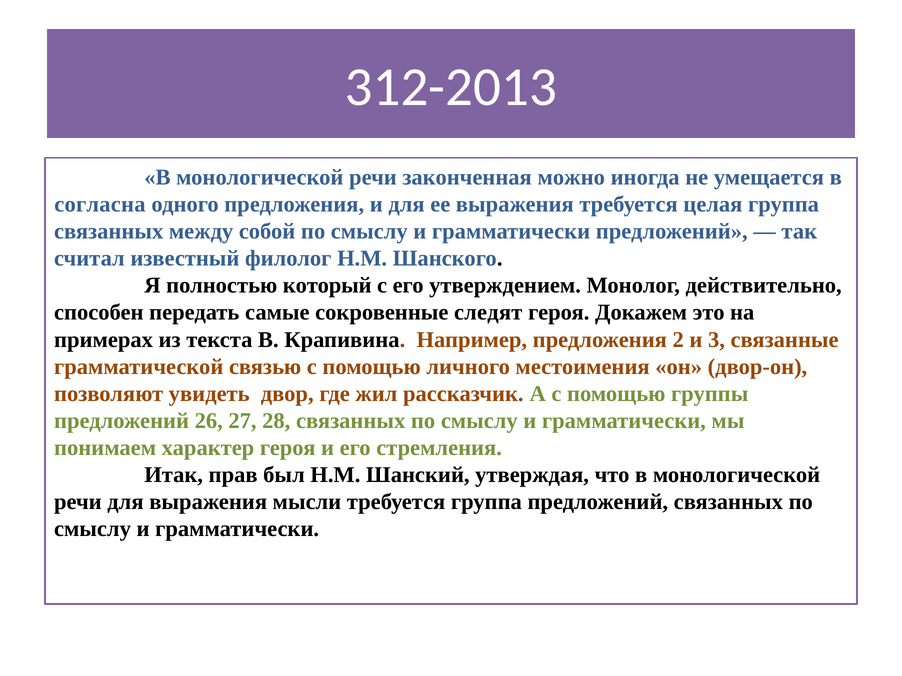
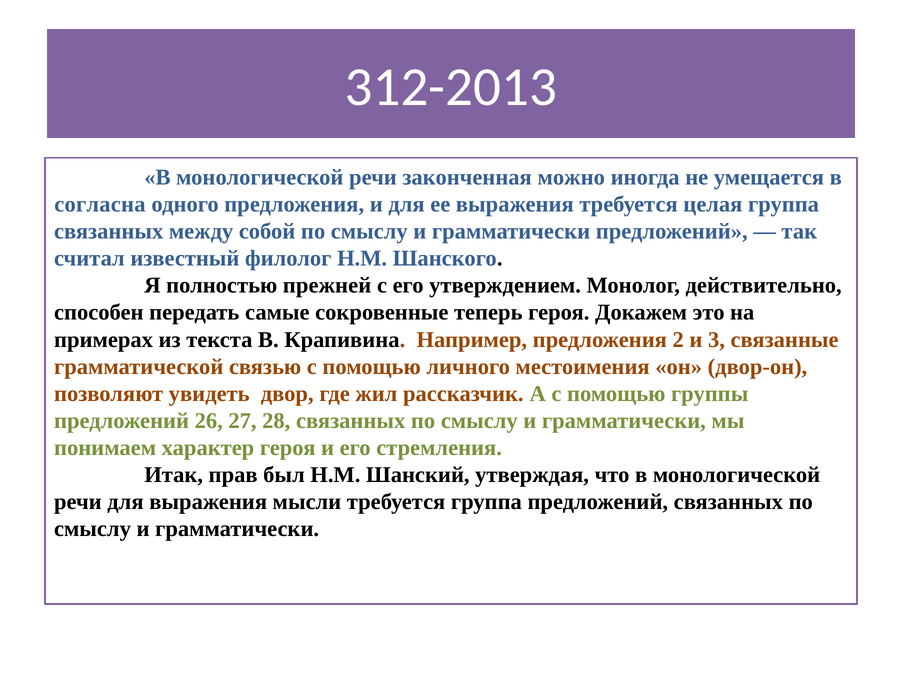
который: который -> прежней (327, 286)
следят: следят -> теперь (488, 313)
